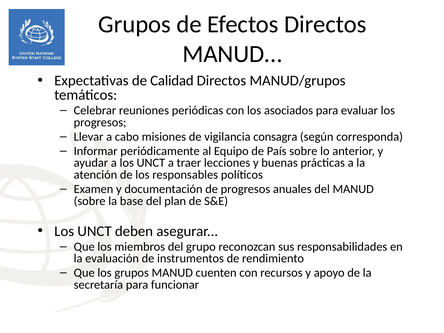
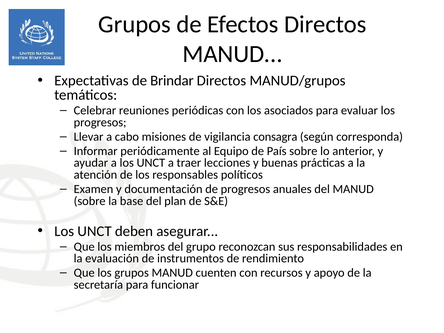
Calidad: Calidad -> Brindar (172, 81)
